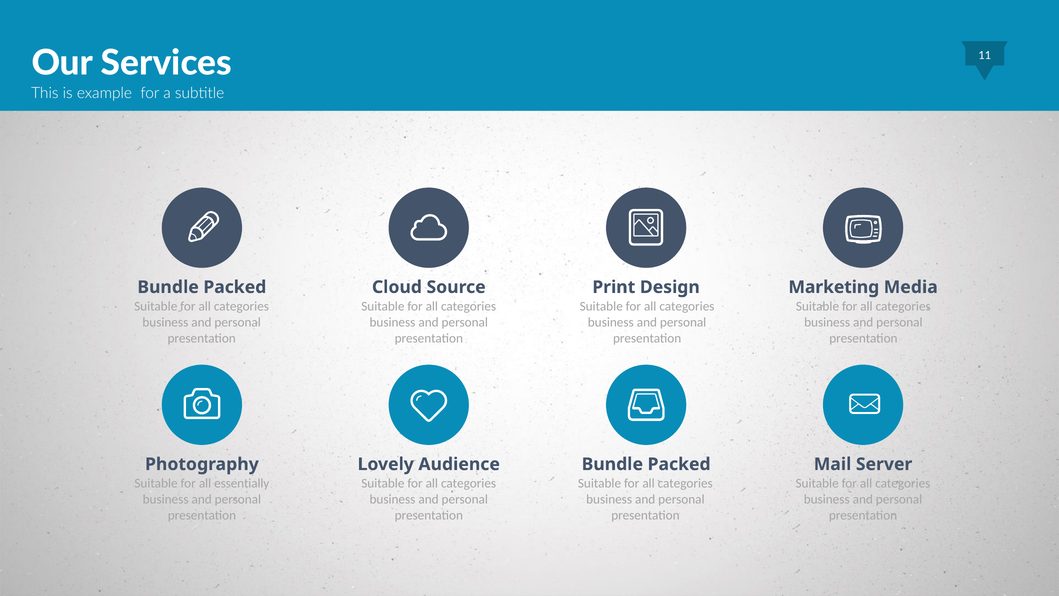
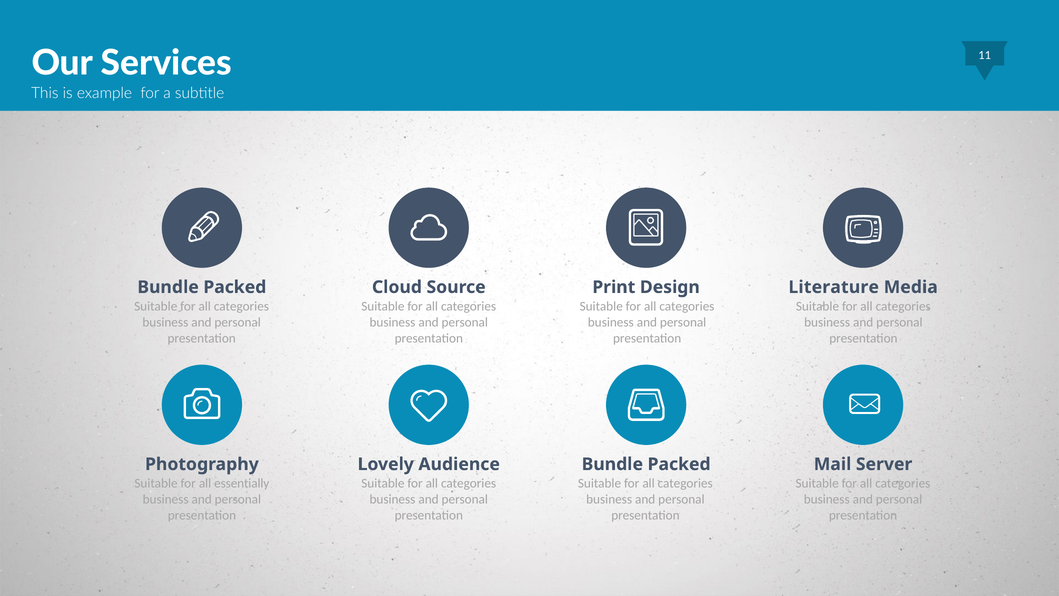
Marketing: Marketing -> Literature (834, 287)
